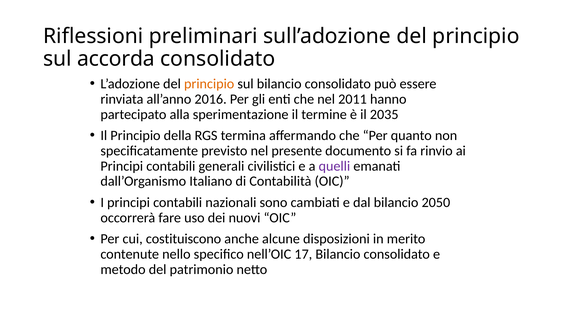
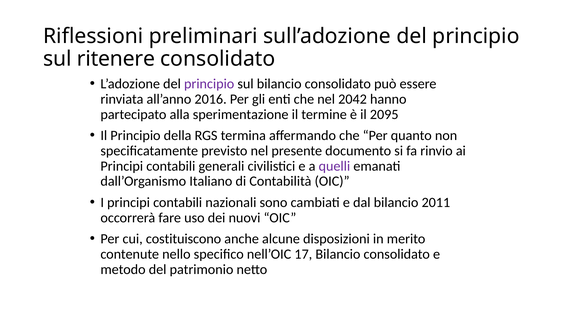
accorda: accorda -> ritenere (116, 59)
principio colour: orange -> purple (209, 84)
2011: 2011 -> 2042 (353, 99)
2035: 2035 -> 2095 (384, 114)
2050: 2050 -> 2011 (436, 202)
